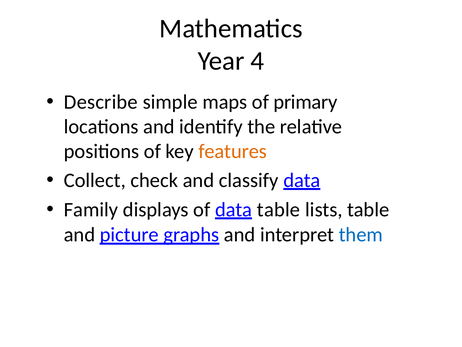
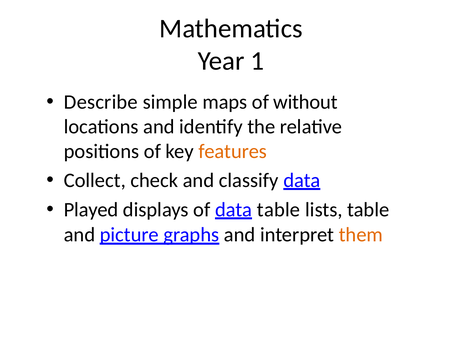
4: 4 -> 1 (257, 61)
primary: primary -> without (305, 102)
Family: Family -> Played (91, 209)
them colour: blue -> orange (361, 234)
